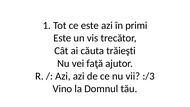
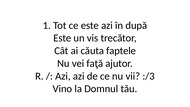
primi: primi -> după (136, 25)
trăieşti: trăieşti -> faptele (121, 51)
